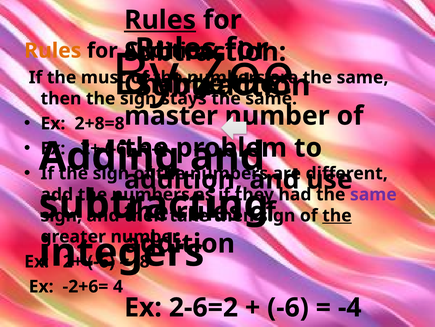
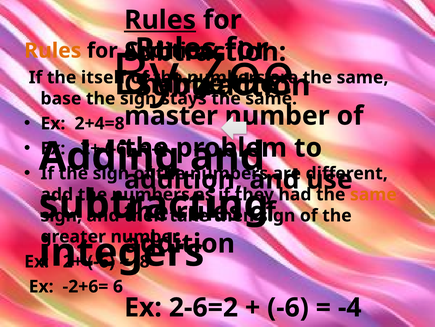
must: must -> itself (103, 77)
then: then -> base (61, 98)
2+8=8: 2+8=8 -> 2+4=8 (100, 123)
same colour: purple -> orange (373, 194)
the underline: present -> none (337, 215)
4: 4 -> 6 (118, 286)
